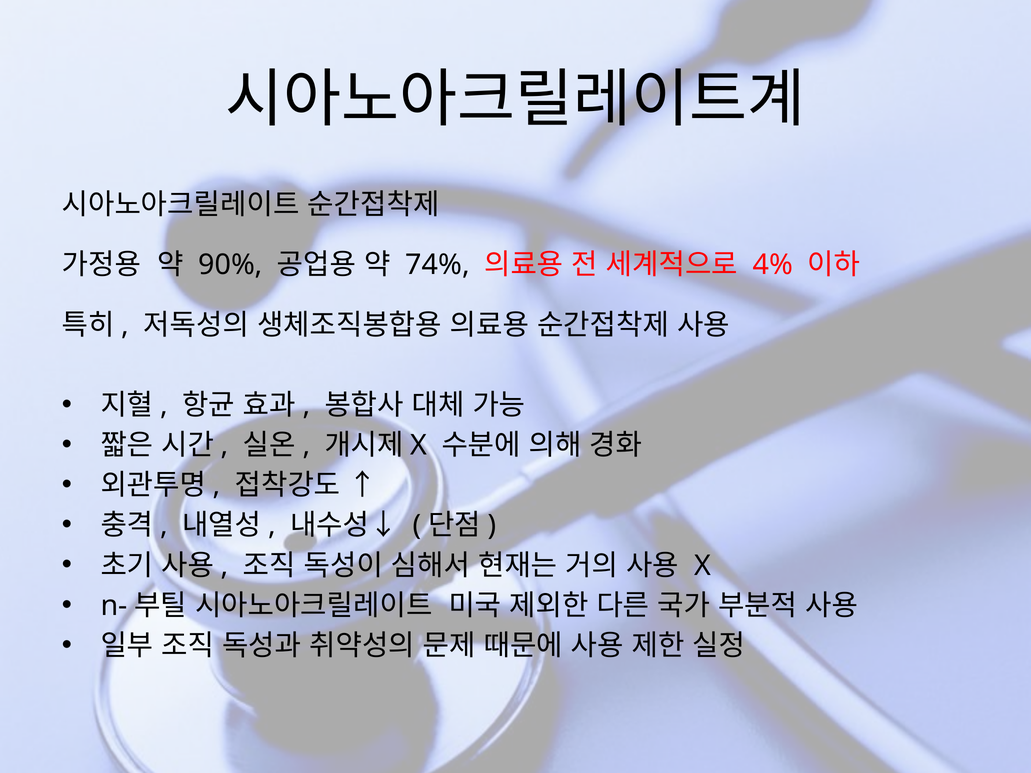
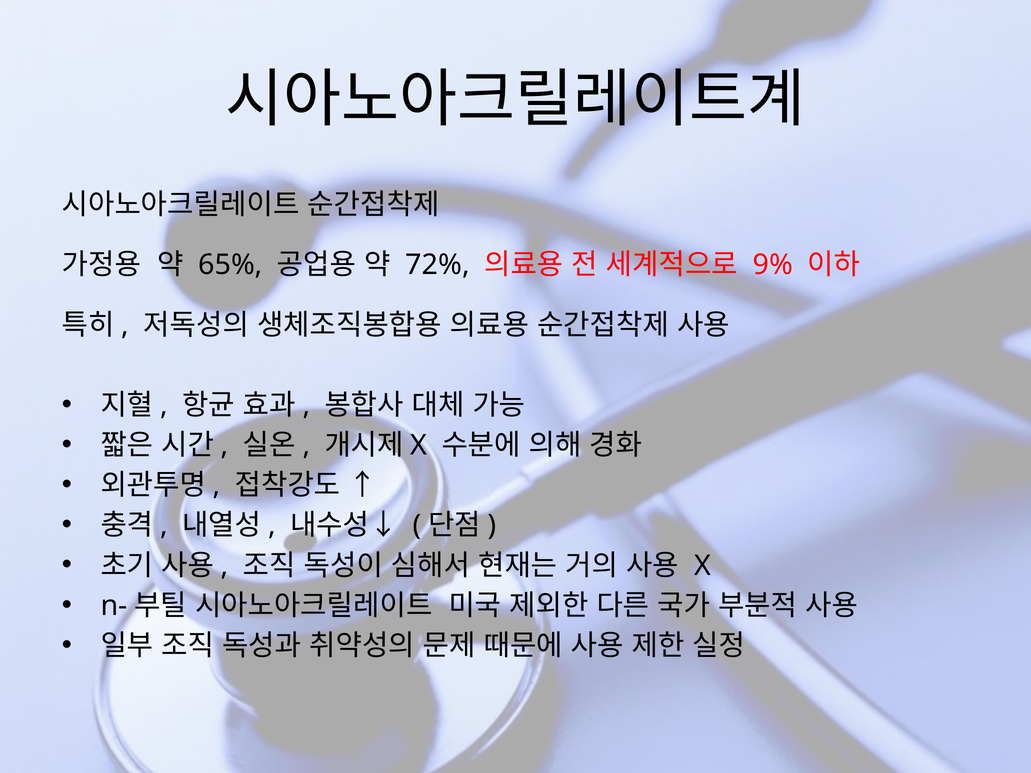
90%: 90% -> 65% (230, 265)
74%: 74% -> 72% (438, 265)
4%: 4% -> 9% (773, 265)
